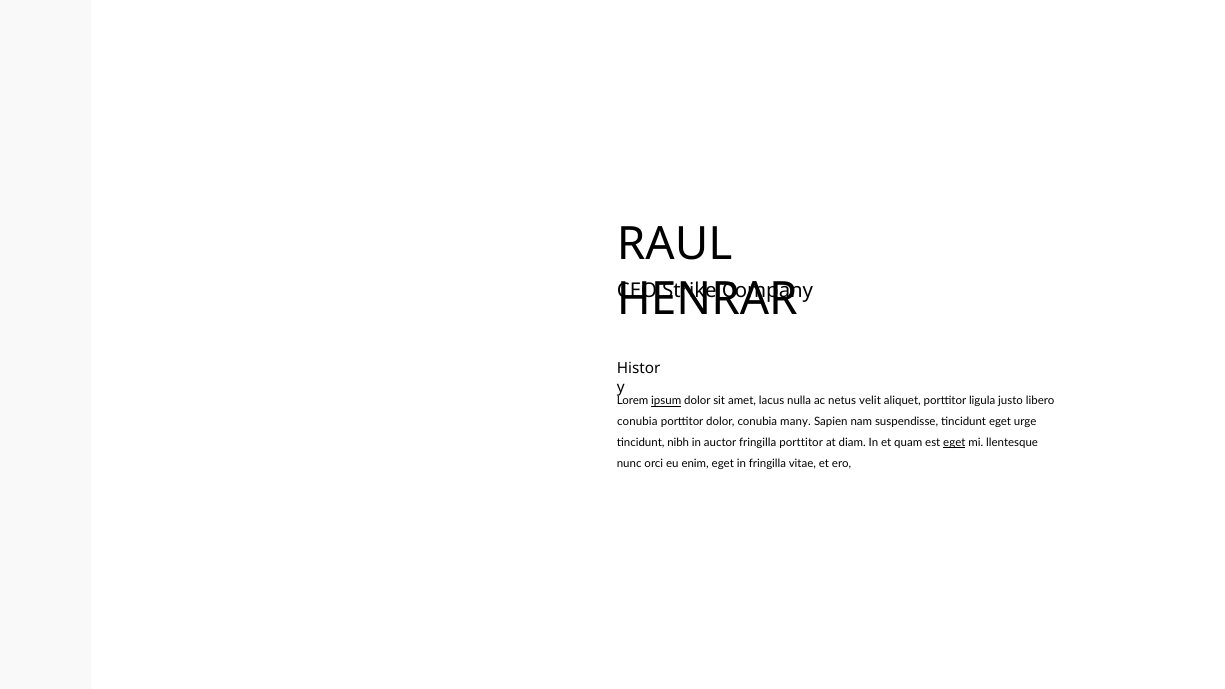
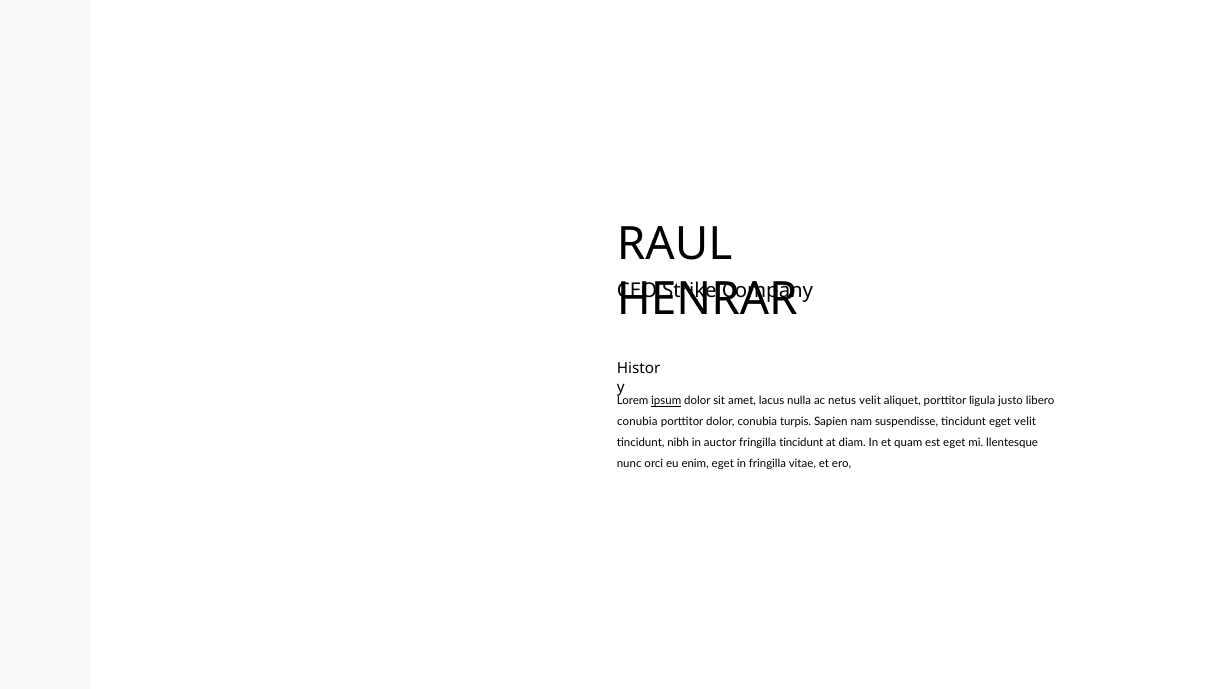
many: many -> turpis (796, 422)
eget urge: urge -> velit (1025, 422)
fringilla porttitor: porttitor -> tincidunt (801, 443)
eget underline: present -> none (954, 443)
